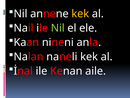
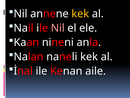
Nil colour: light green -> pink (58, 28)
